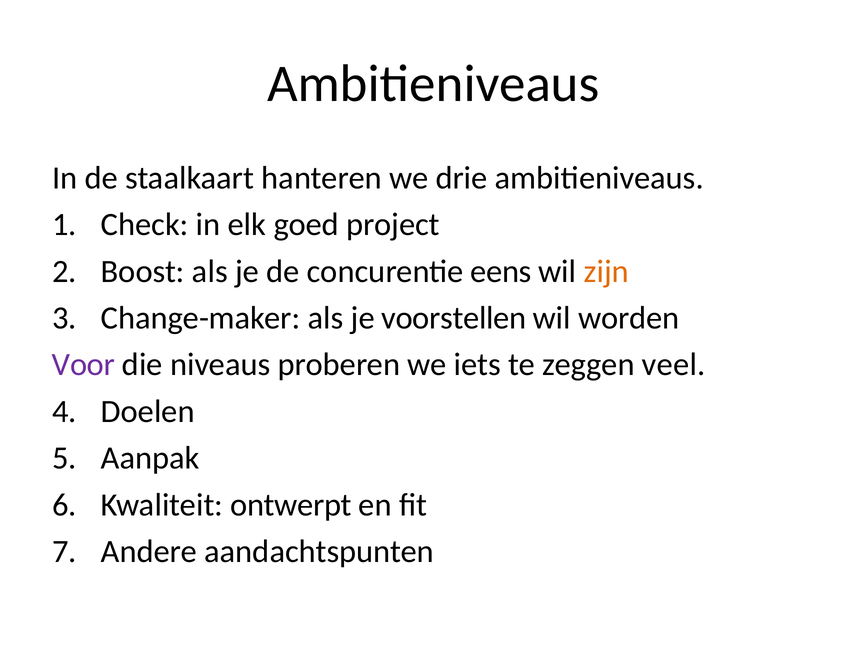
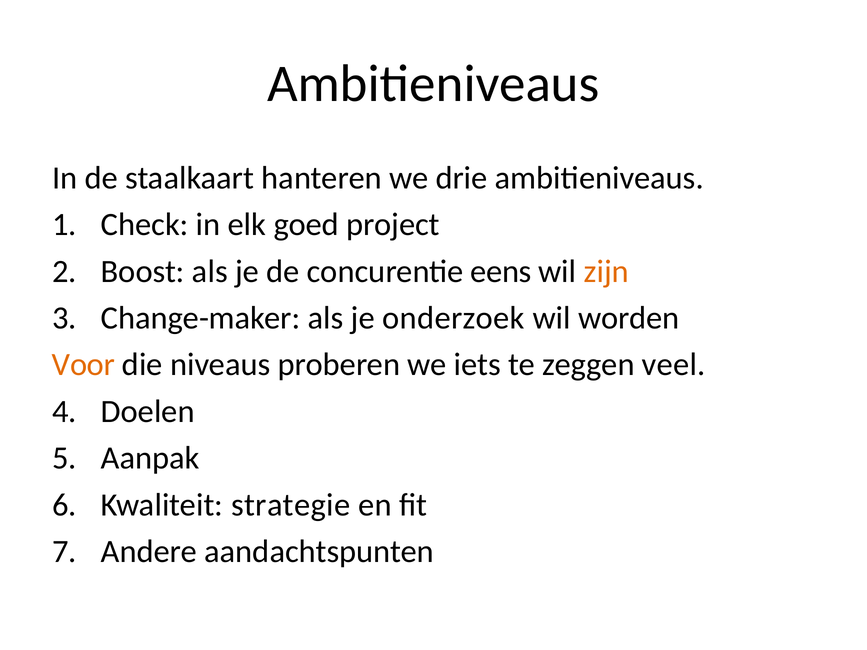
voorstellen: voorstellen -> onderzoek (453, 318)
Voor colour: purple -> orange (83, 365)
ontwerpt: ontwerpt -> strategie (291, 505)
